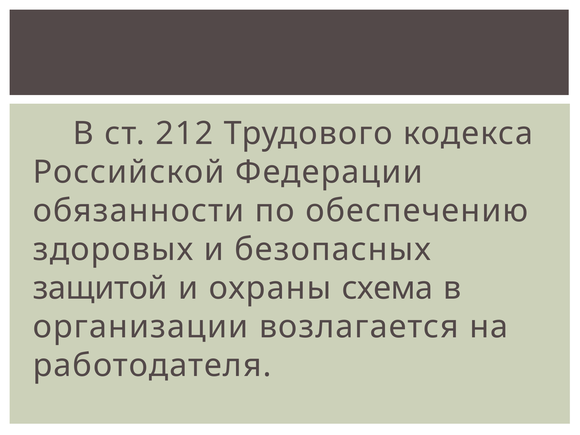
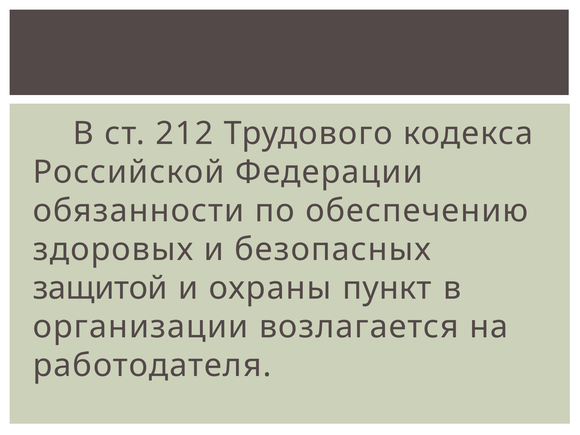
схема: схема -> пункт (387, 288)
